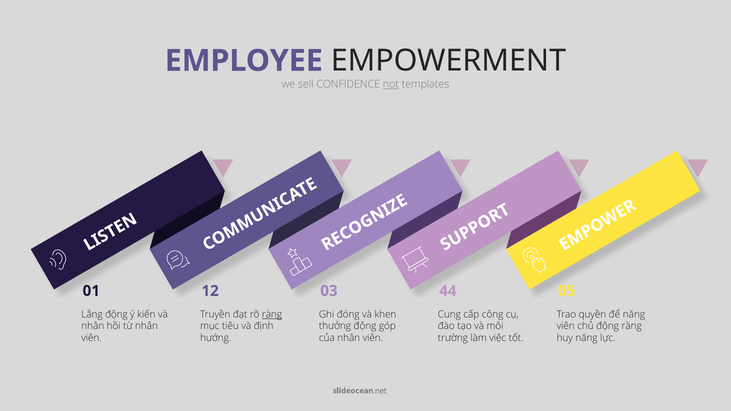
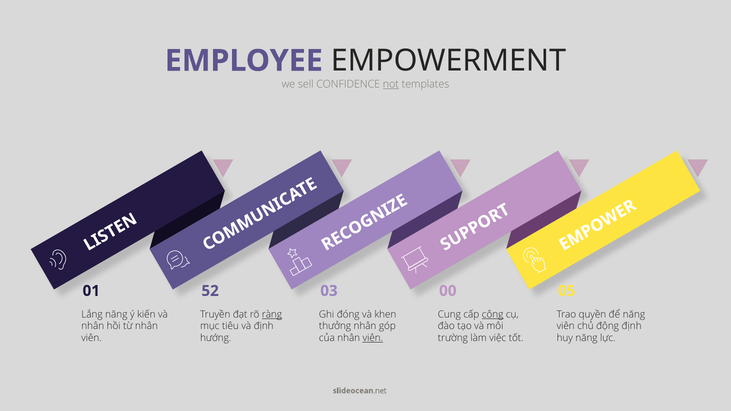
12: 12 -> 52 (210, 291)
44: 44 -> 00 (448, 291)
Lắng động: động -> năng (116, 314)
công underline: none -> present (493, 314)
thưởng động: động -> nhân (365, 326)
động ràng: ràng -> định (632, 326)
viên underline: none -> present (373, 338)
